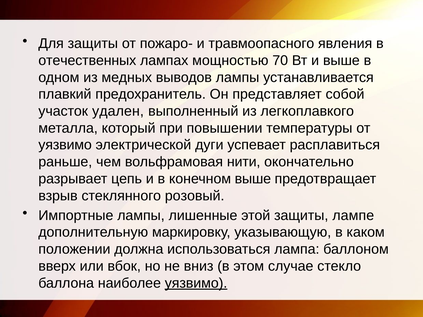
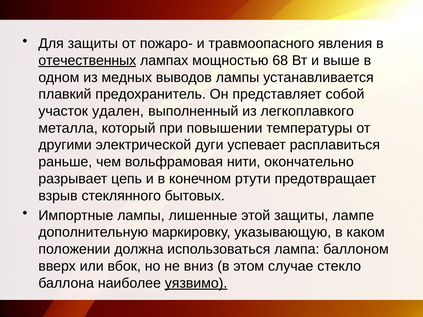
отечественных underline: none -> present (87, 61)
70: 70 -> 68 (280, 61)
уязвимо: уязвимо -> другими (65, 145)
конечном выше: выше -> ртути (253, 179)
розовый: розовый -> бытовых (195, 196)
